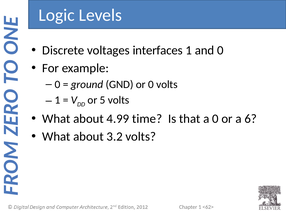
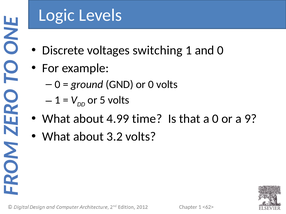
interfaces: interfaces -> switching (158, 50)
6: 6 -> 9 (251, 119)
